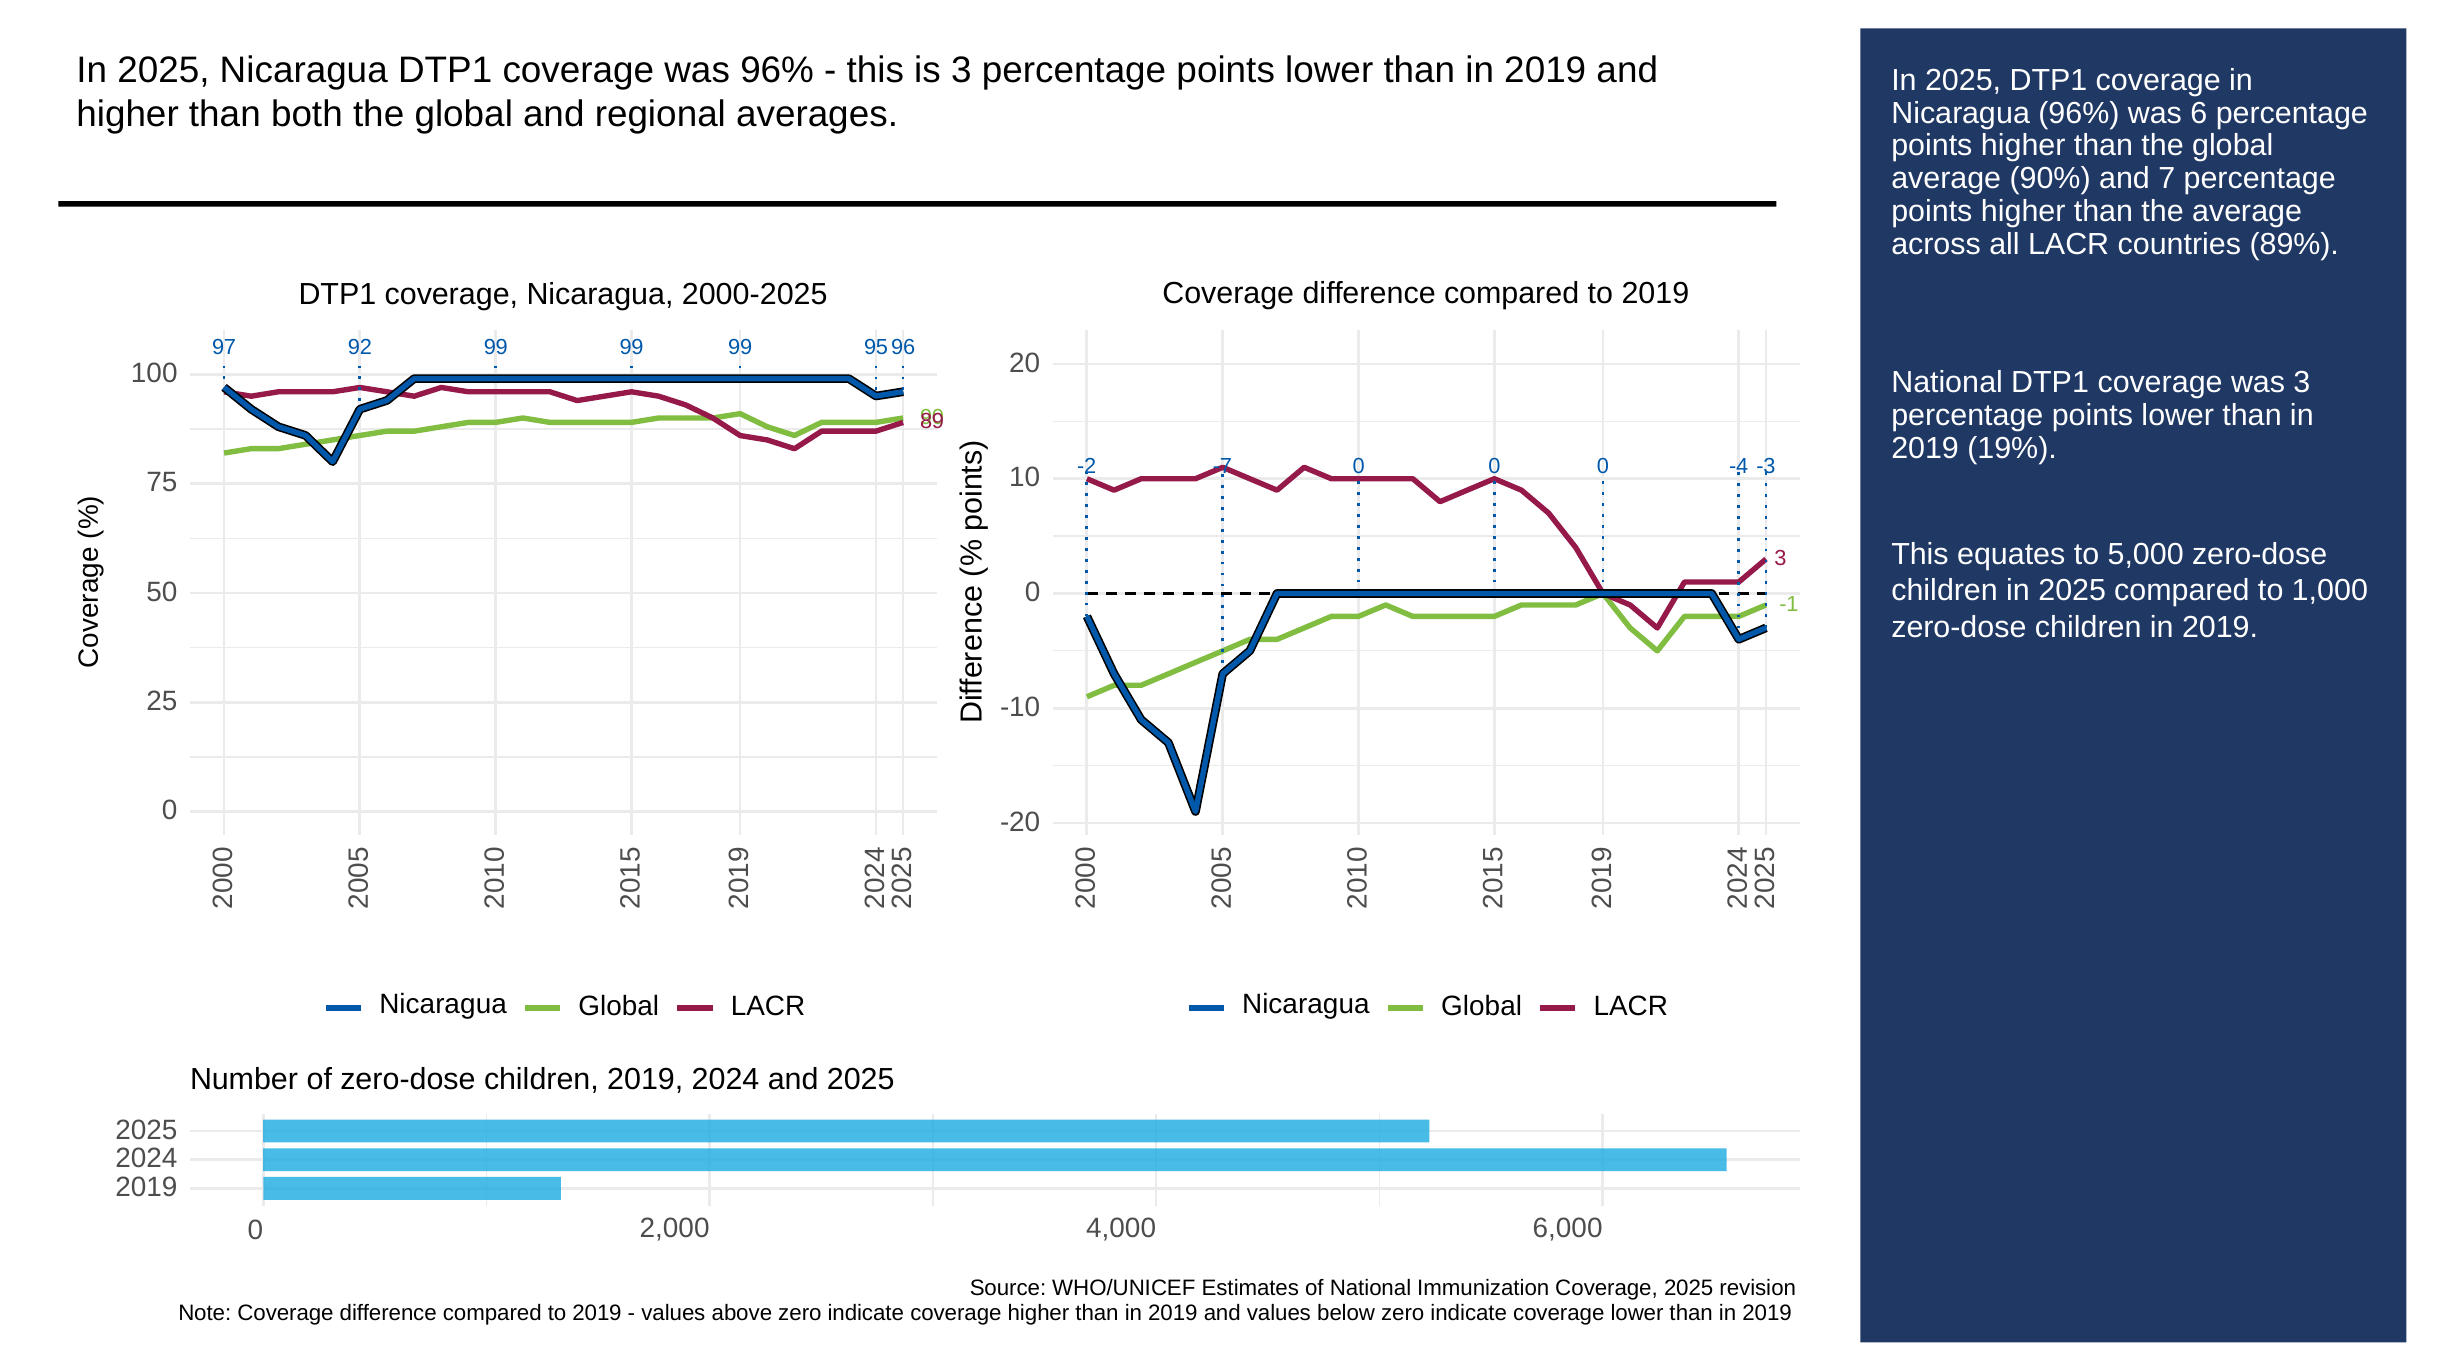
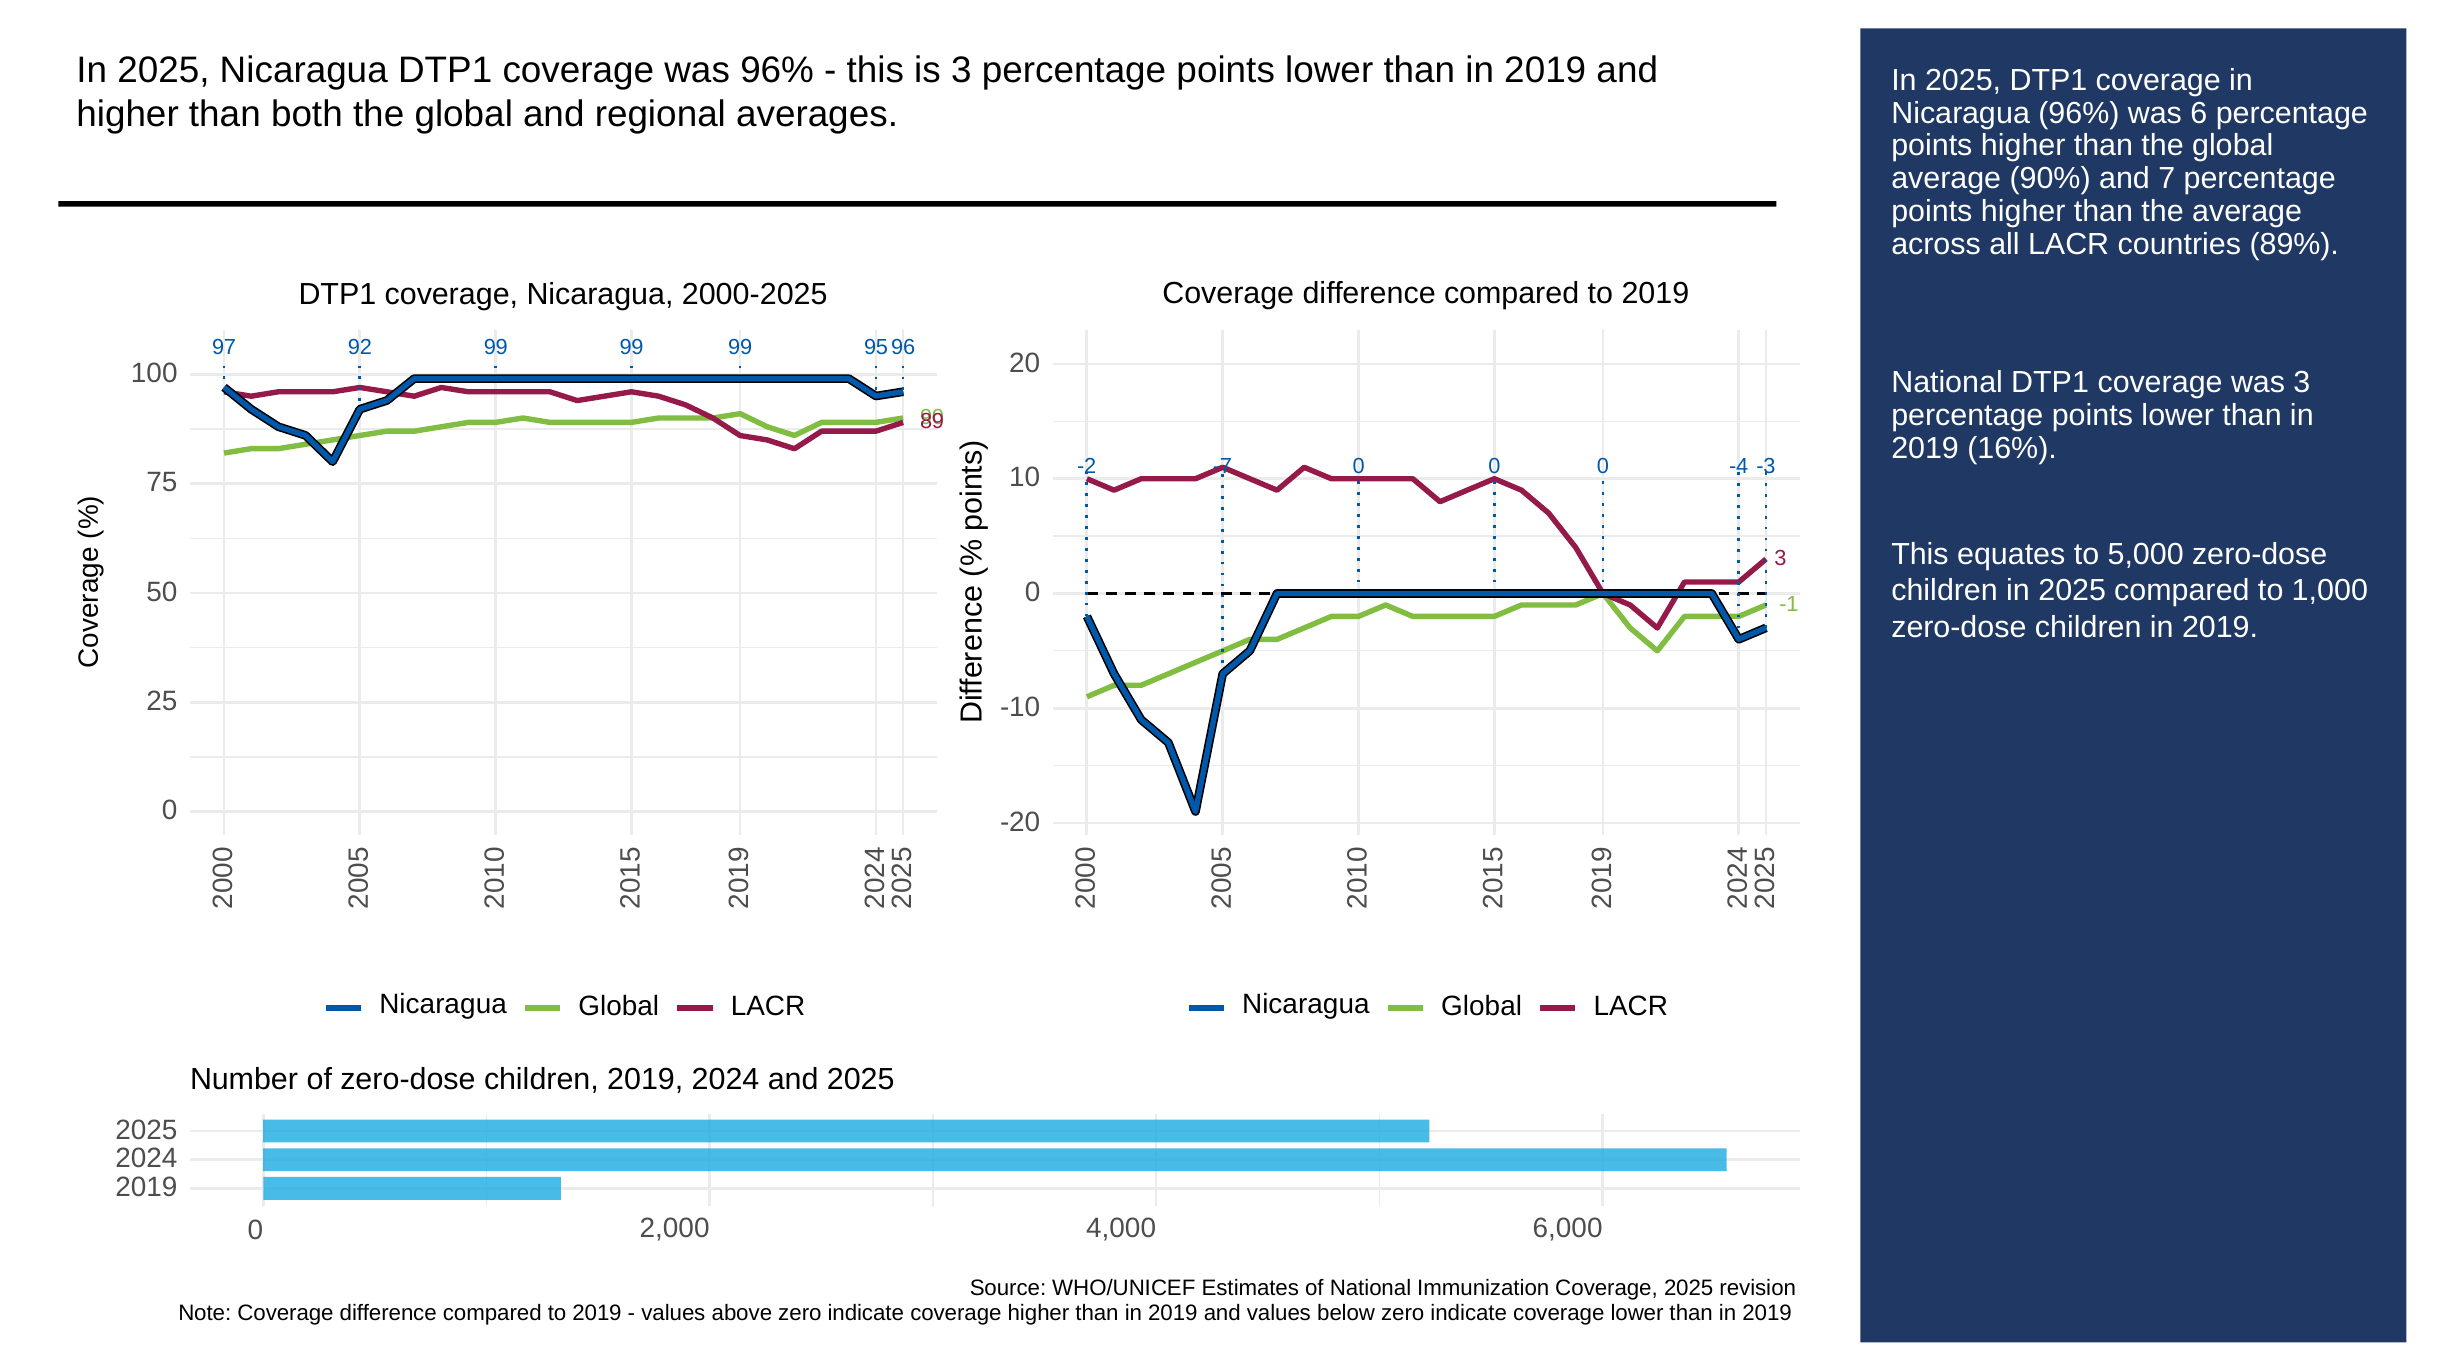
19%: 19% -> 16% (2012, 448)
